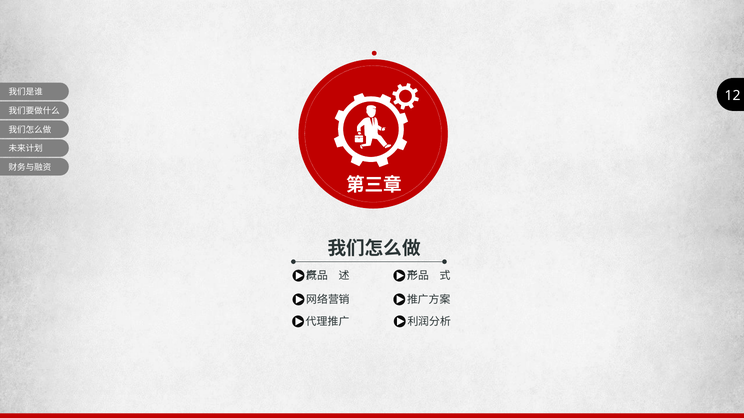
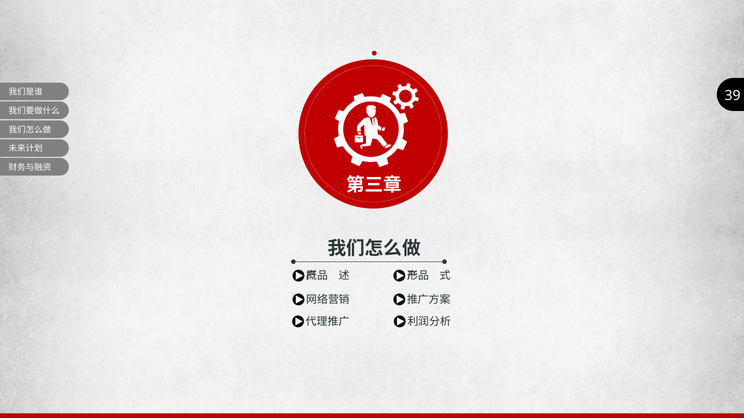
12: 12 -> 39 (733, 96)
